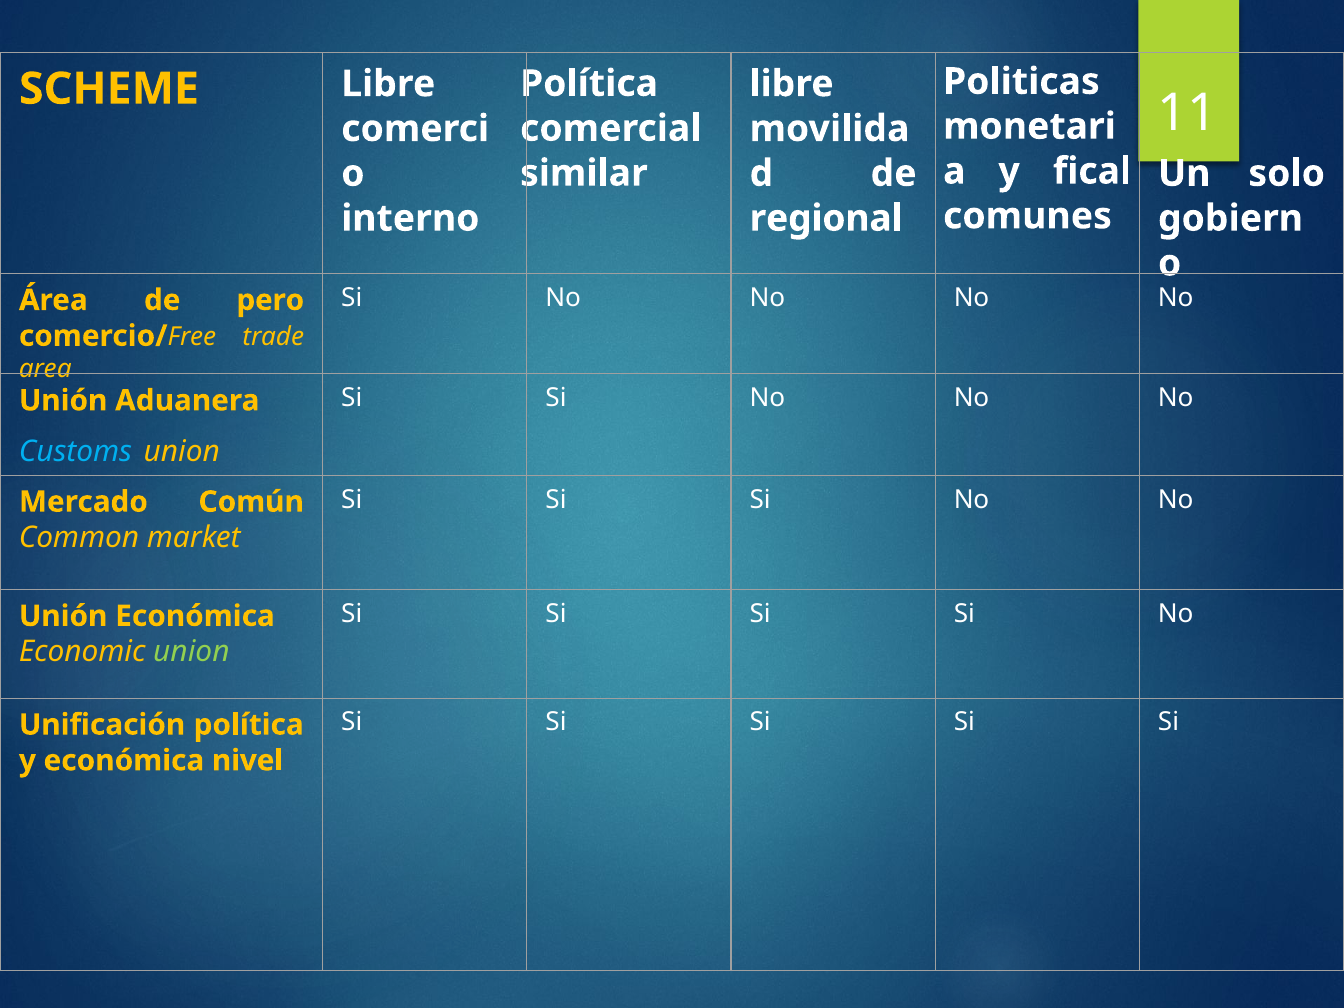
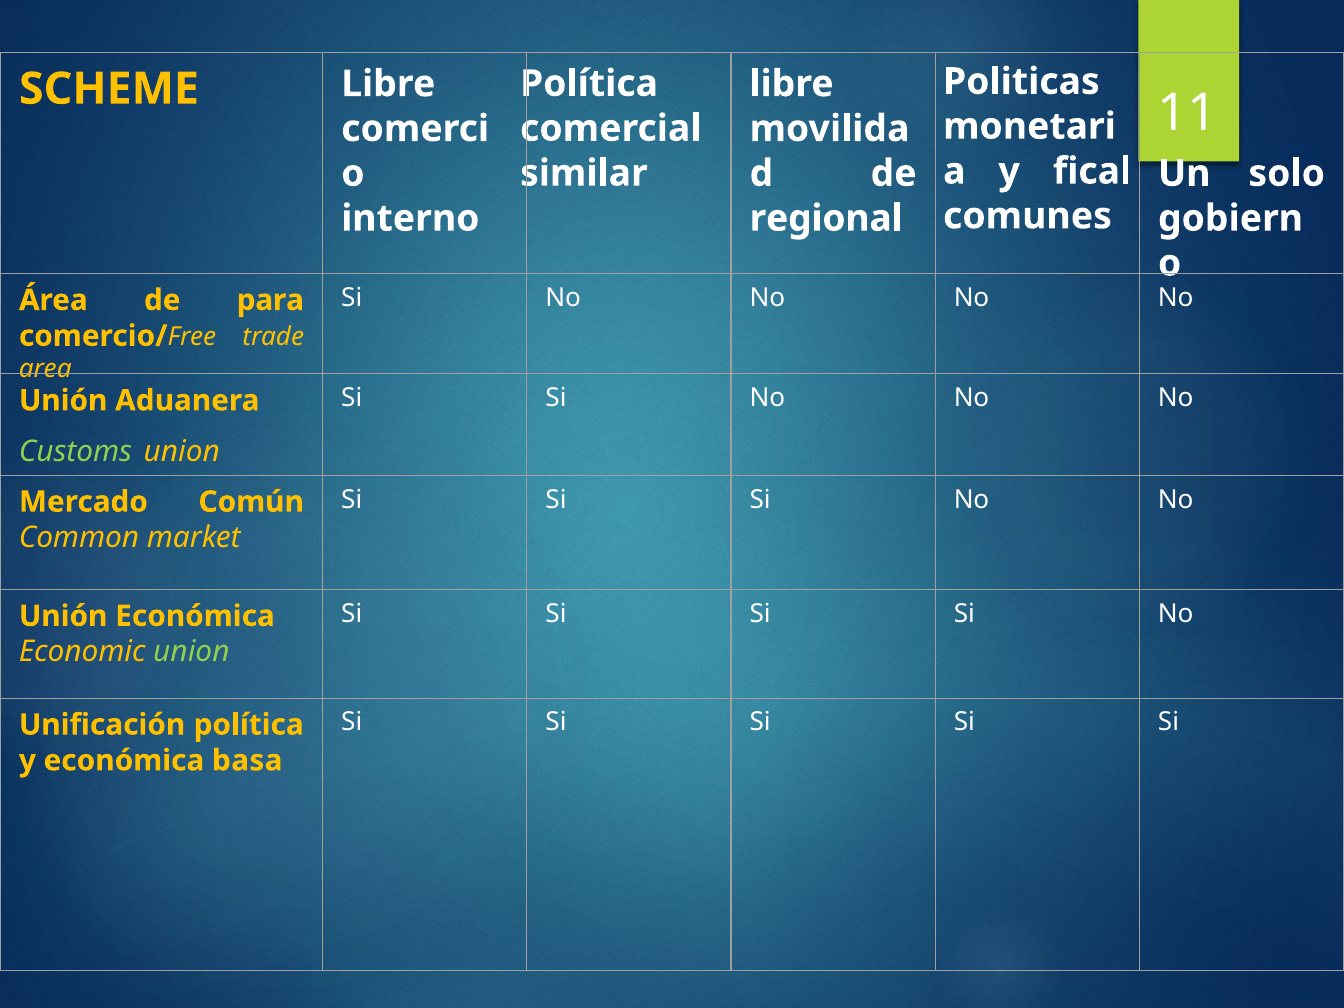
pero: pero -> para (270, 300)
Customs colour: light blue -> light green (75, 451)
nivel: nivel -> basa (247, 761)
